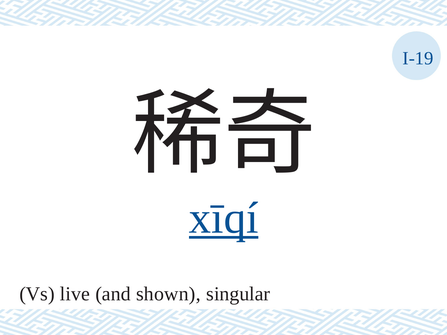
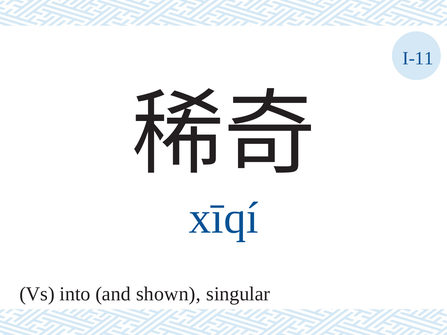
I-19: I-19 -> I-11 (418, 59)
xīqí underline: present -> none (224, 218)
live: live -> into (75, 294)
